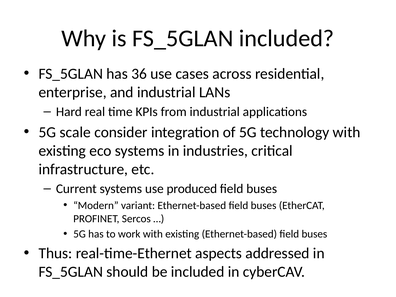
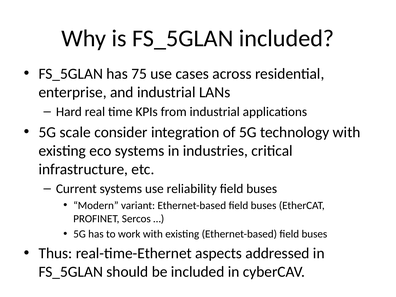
36: 36 -> 75 (139, 74)
produced: produced -> reliability (192, 189)
